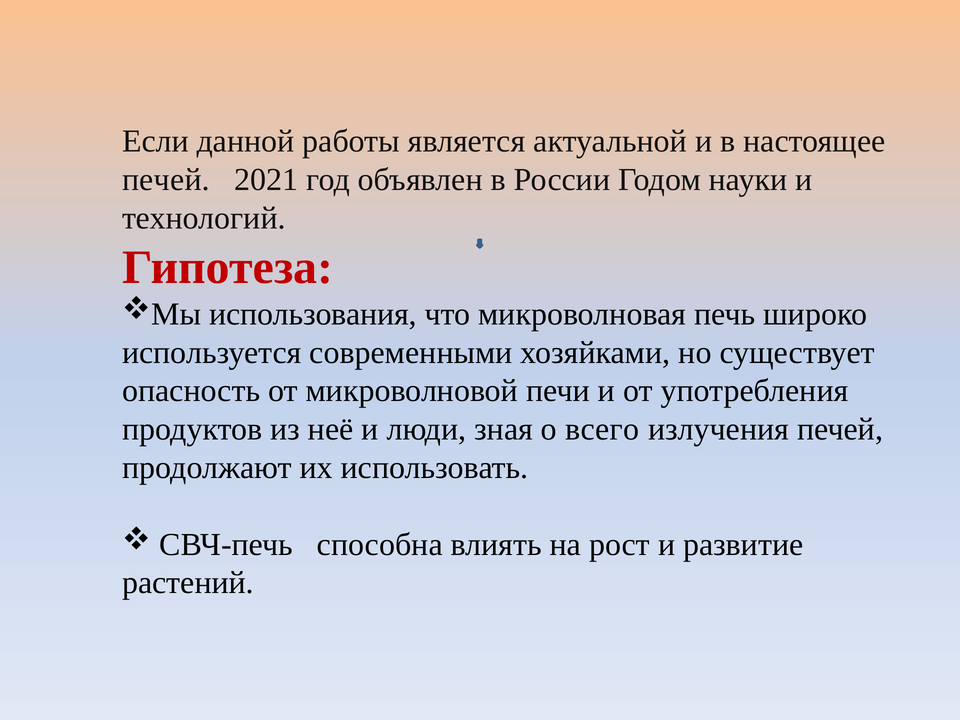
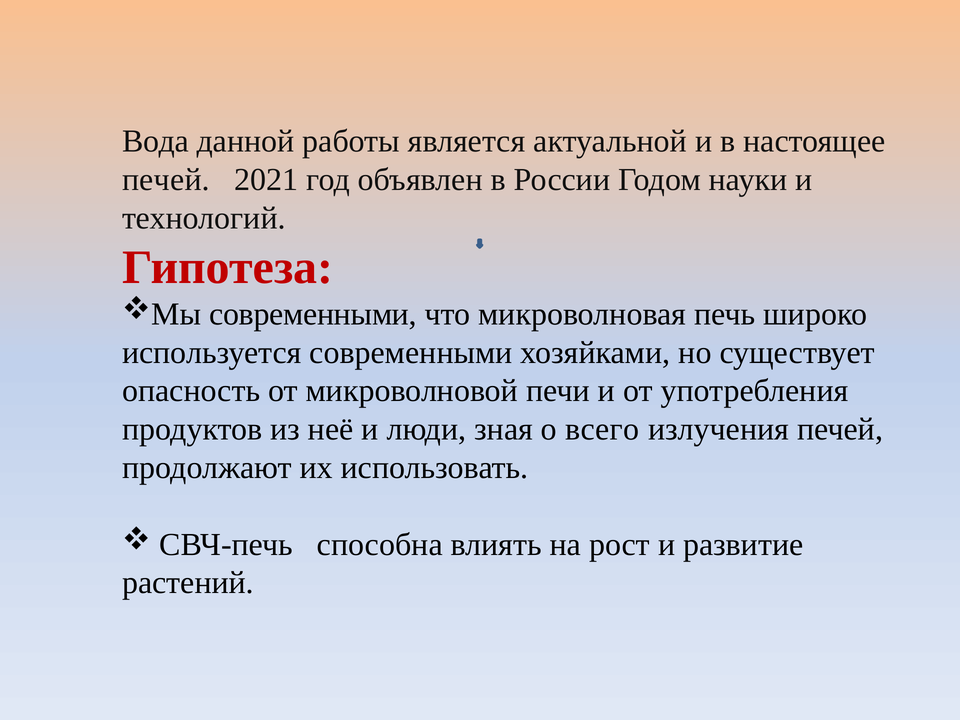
Если: Если -> Вода (156, 141)
использования: использования -> современными (313, 314)
